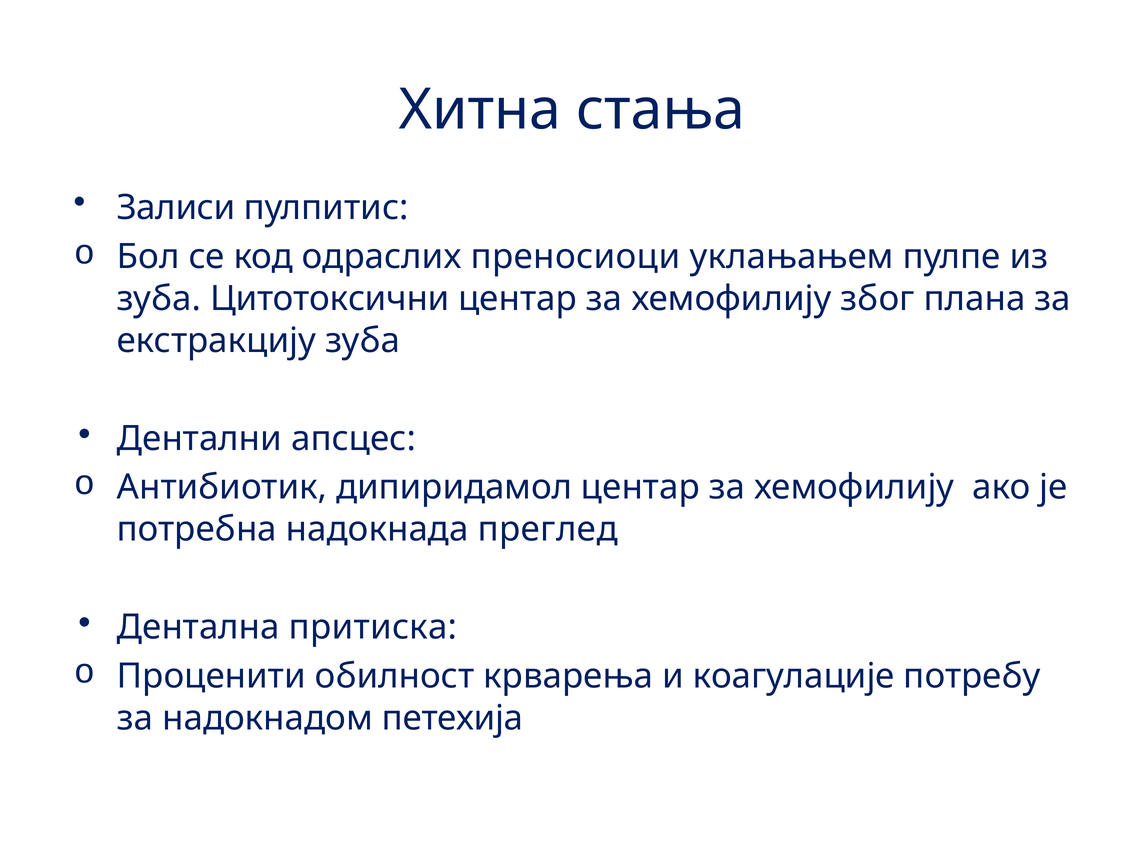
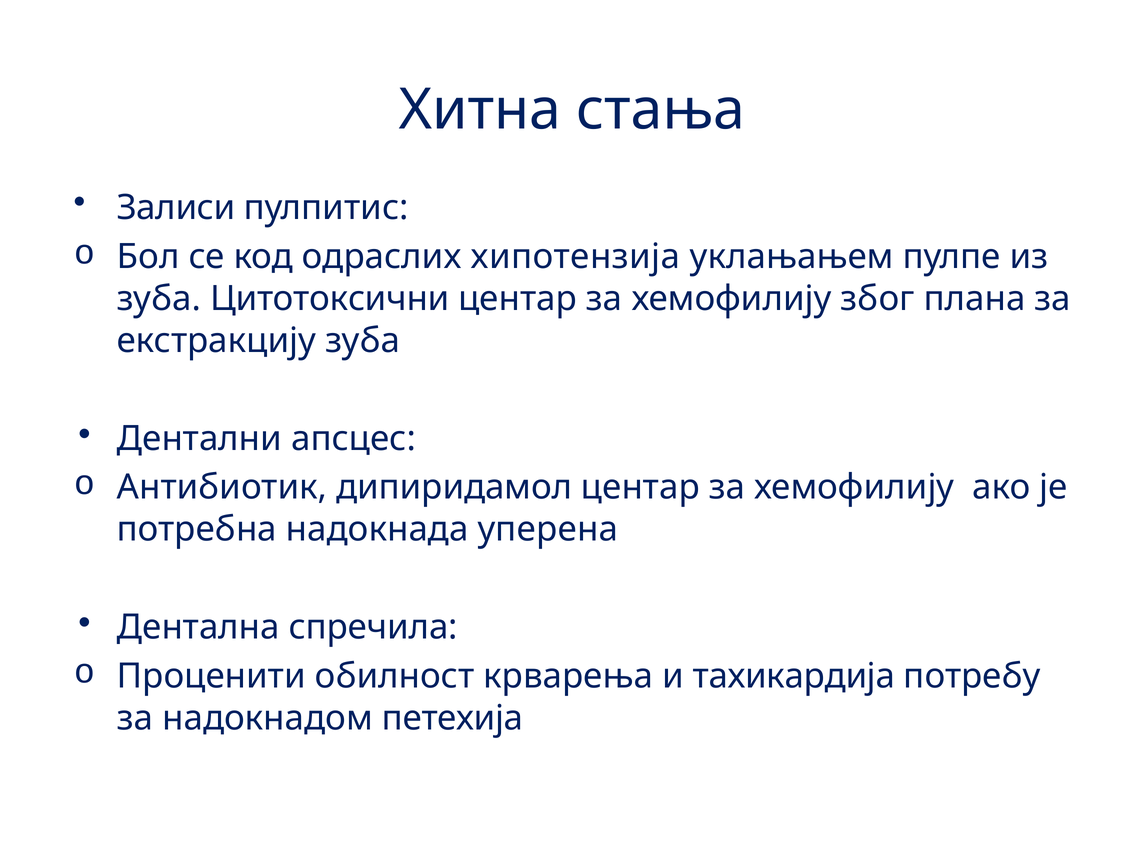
преносиоци: преносиоци -> хипотензија (576, 257)
преглед: преглед -> уперена (548, 529)
притиска: притиска -> спречила (373, 627)
коагулације: коагулације -> тахикардија (794, 676)
